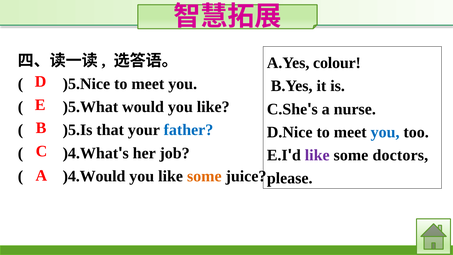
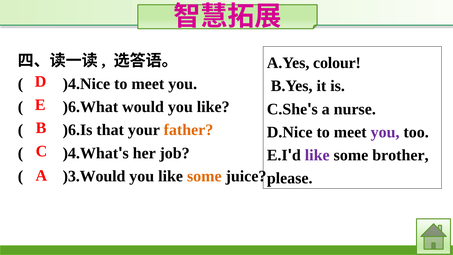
)5.Nice: )5.Nice -> )4.Nice (86, 84)
)5.What: )5.What -> )6.What (90, 107)
)5.Is: )5.Is -> )6.Is (78, 130)
father colour: blue -> orange (188, 130)
you colour: blue -> purple (385, 132)
doctors: doctors -> brother (400, 155)
)4.Would: )4.Would -> )3.Would (94, 176)
